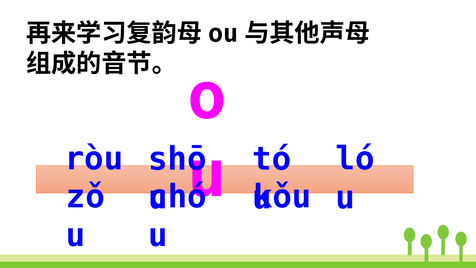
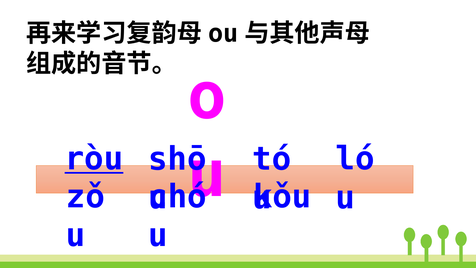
ròu underline: none -> present (94, 159)
